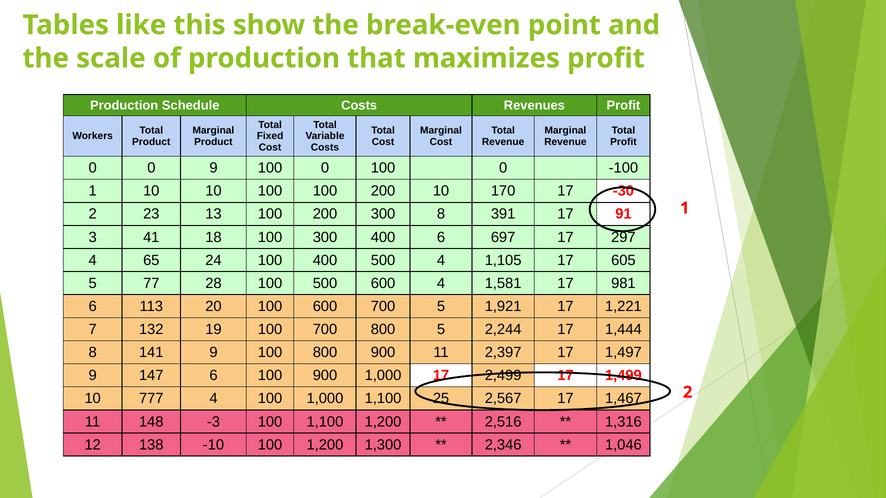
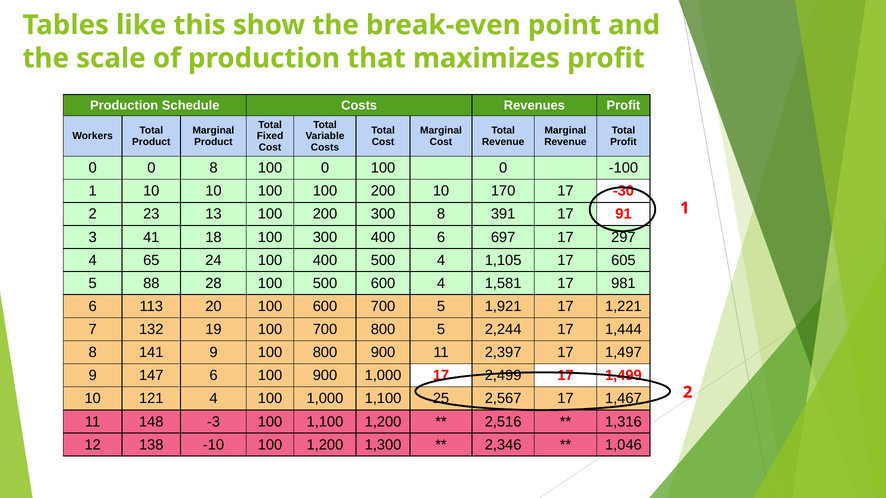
0 9: 9 -> 8 (214, 168)
77: 77 -> 88 (151, 284)
777: 777 -> 121 (151, 399)
